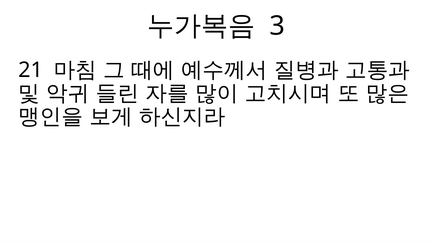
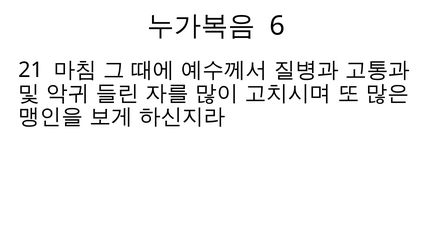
3: 3 -> 6 (277, 26)
